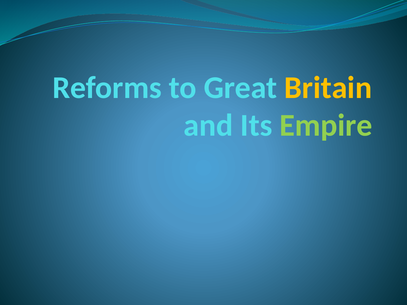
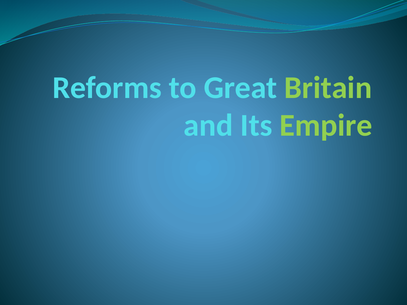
Britain colour: yellow -> light green (328, 88)
